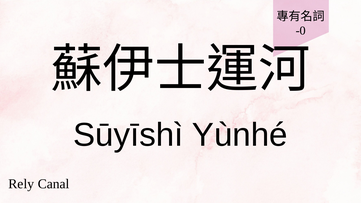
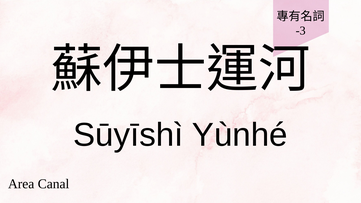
-0: -0 -> -3 (301, 31)
Rely: Rely -> Area (21, 184)
